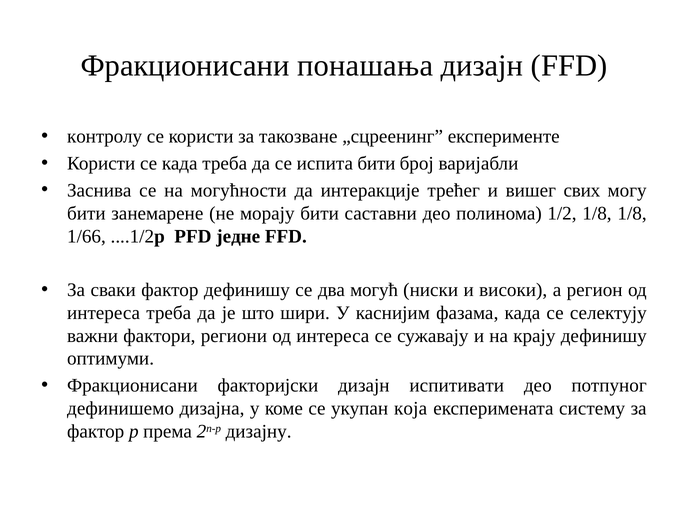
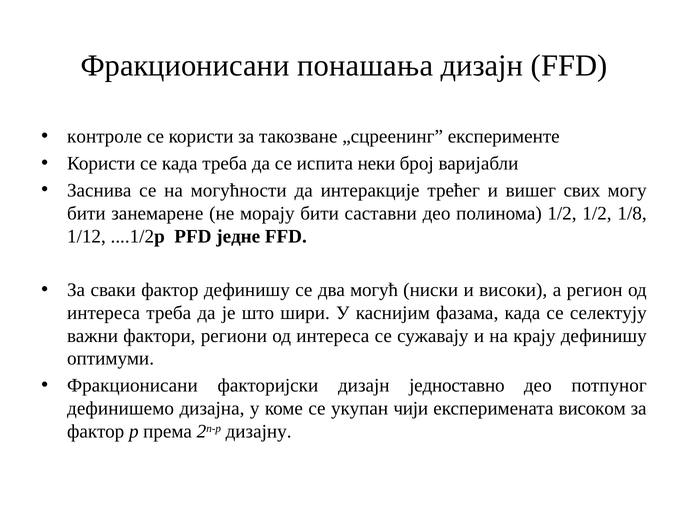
контролу: контролу -> контроле (105, 137)
испита бити: бити -> неки (376, 163)
1/2 1/8: 1/8 -> 1/2 (597, 213)
1/66: 1/66 -> 1/12 (86, 236)
испитивати: испитивати -> једноставно (457, 385)
која: која -> чији (411, 408)
систему: систему -> високом (592, 408)
